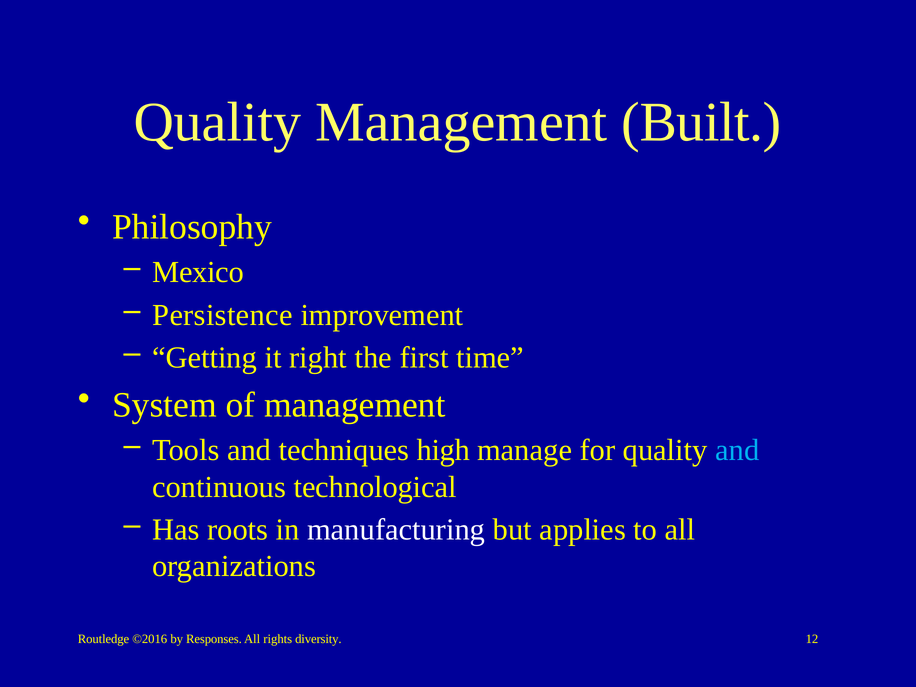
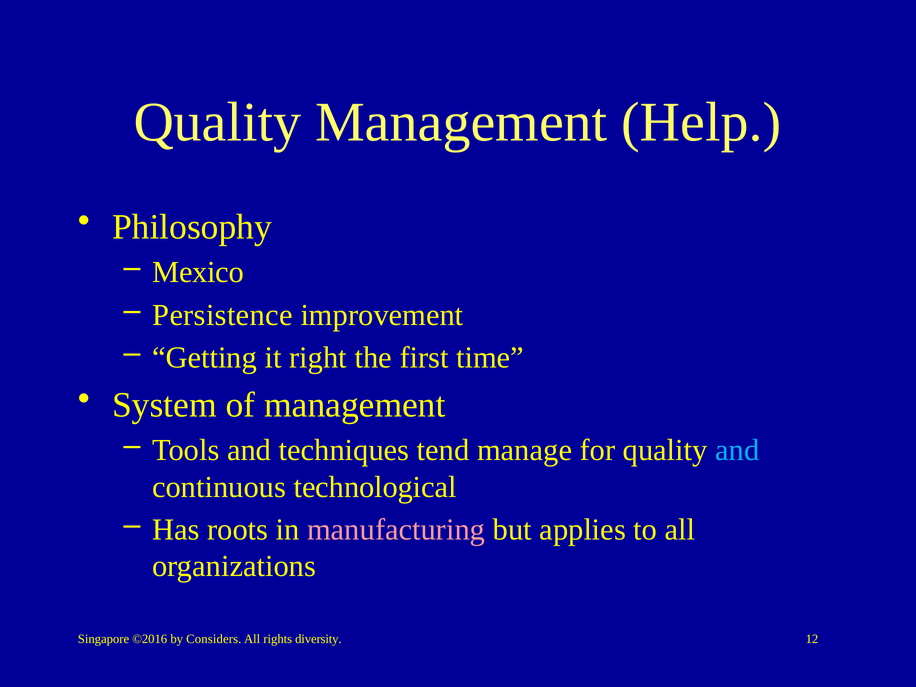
Built: Built -> Help (701, 122)
high: high -> tend (443, 450)
manufacturing colour: white -> pink (396, 530)
Routledge: Routledge -> Singapore (104, 639)
Responses: Responses -> Considers (214, 639)
